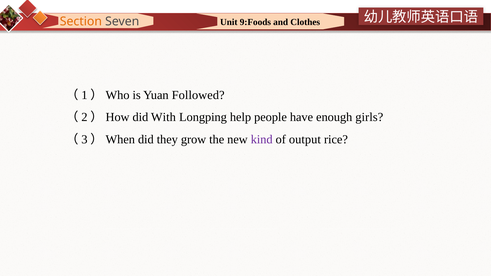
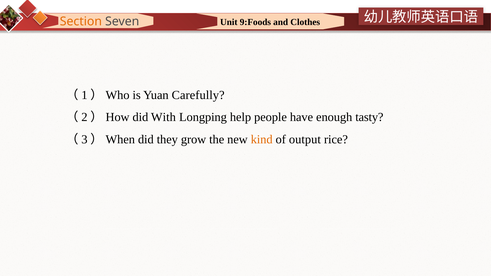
Followed: Followed -> Carefully (198, 95)
girls: girls -> tasty (369, 117)
kind colour: purple -> orange (262, 139)
